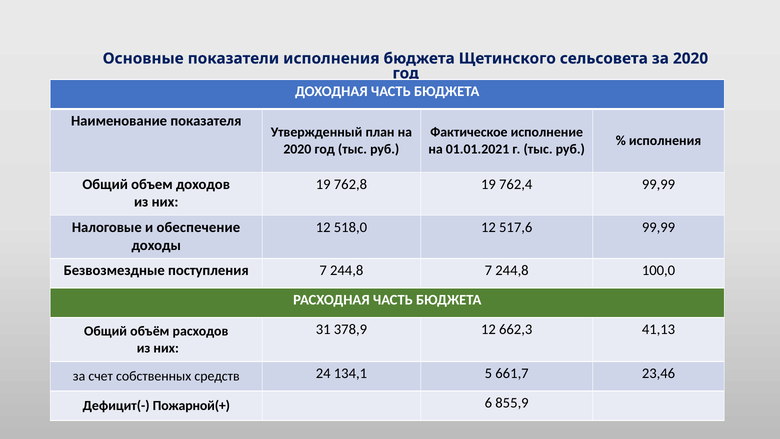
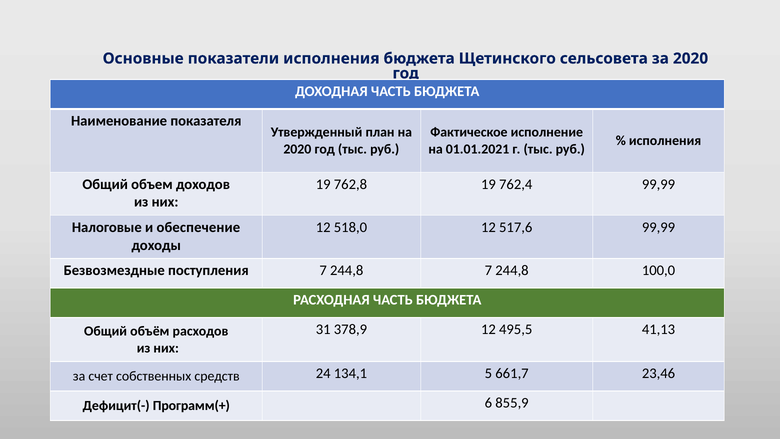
662,3: 662,3 -> 495,5 (516, 329)
Пожарной(+: Пожарной(+ -> Программ(+ (191, 406)
